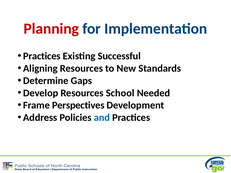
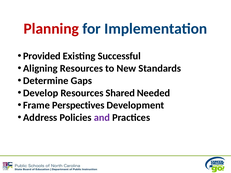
Practices: Practices -> Provided (42, 56)
School: School -> Shared (120, 93)
and colour: blue -> purple (102, 118)
